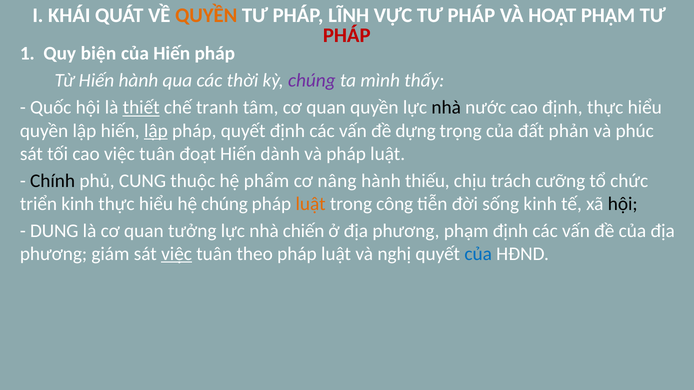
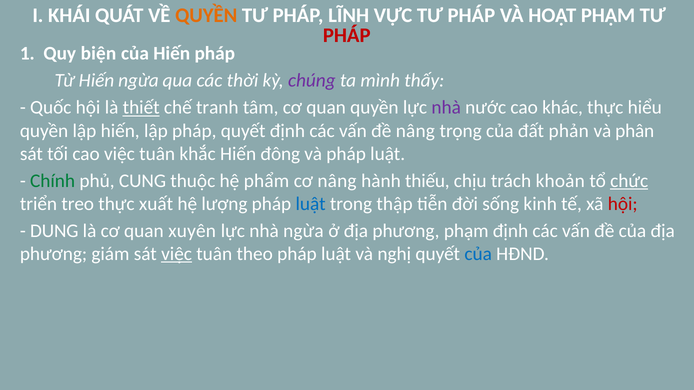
Hiến hành: hành -> ngừa (138, 81)
nhà colour: black -> purple (446, 108)
cao định: định -> khác (563, 108)
lập underline: present -> none (156, 131)
đề dựng: dựng -> nâng (415, 131)
phúc: phúc -> phân (635, 131)
đoạt: đoạt -> khắc (198, 154)
dành: dành -> đông (280, 154)
Chính colour: black -> green (53, 181)
cưỡng: cưỡng -> khoản (560, 181)
chức underline: none -> present (629, 181)
triển kinh: kinh -> treo (78, 204)
hiểu: hiểu -> xuất (156, 204)
hệ chúng: chúng -> lượng (224, 204)
luật colour: orange -> blue (311, 204)
công: công -> thập (395, 204)
hội colour: black -> red (623, 204)
tưởng: tưởng -> xuyên (192, 231)
nhà chiến: chiến -> ngừa (303, 231)
